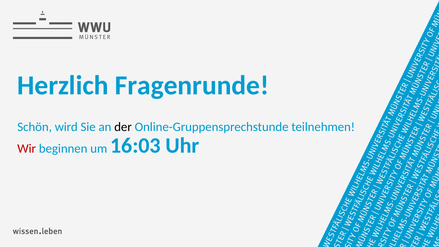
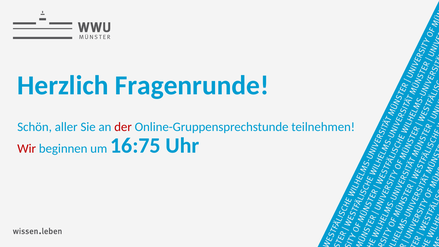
wird: wird -> aller (66, 127)
der colour: black -> red (123, 127)
16:03: 16:03 -> 16:75 (135, 146)
